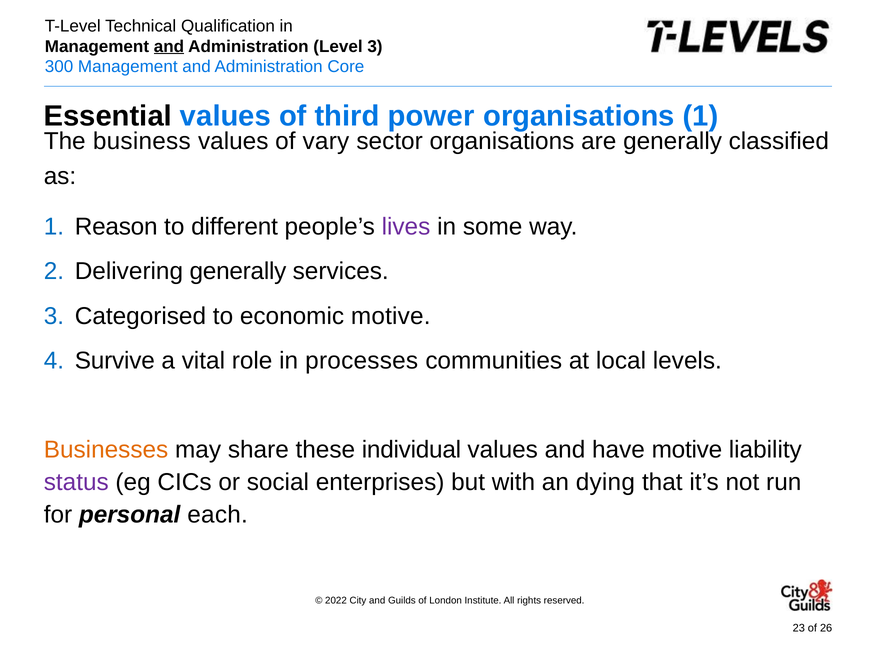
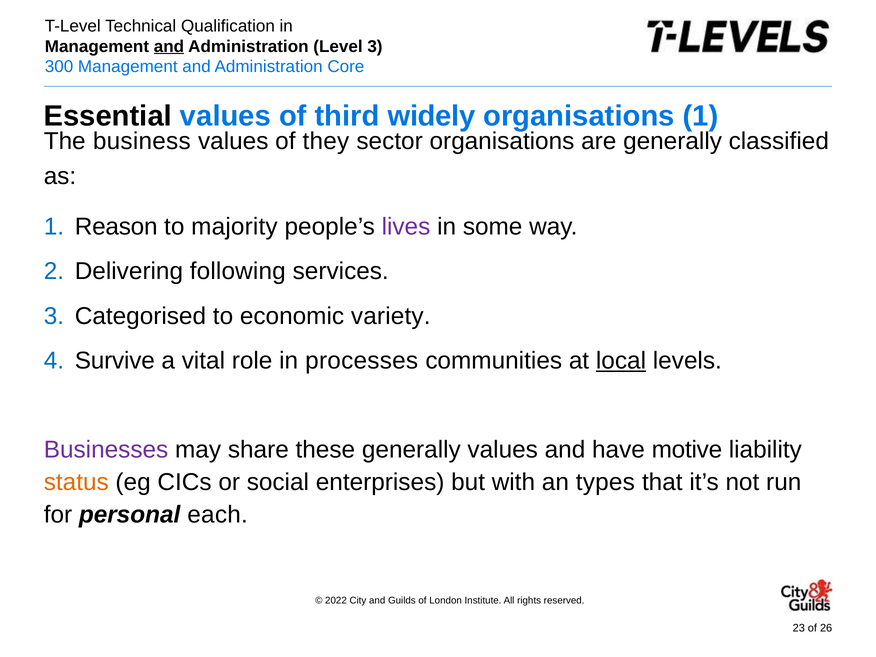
power: power -> widely (431, 116)
vary: vary -> they (326, 141)
different: different -> majority (234, 227)
Delivering generally: generally -> following (238, 271)
economic motive: motive -> variety (391, 316)
local underline: none -> present (621, 361)
Businesses colour: orange -> purple (106, 450)
these individual: individual -> generally (411, 450)
status colour: purple -> orange (76, 482)
dying: dying -> types (605, 482)
